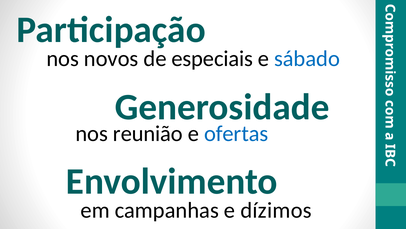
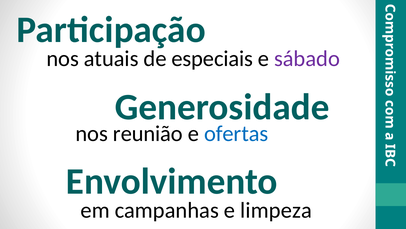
novos: novos -> atuais (111, 59)
sábado colour: blue -> purple (307, 59)
dízimos: dízimos -> limpeza (276, 210)
